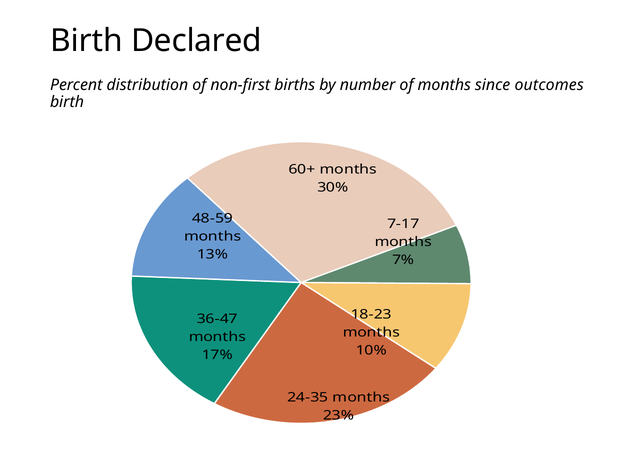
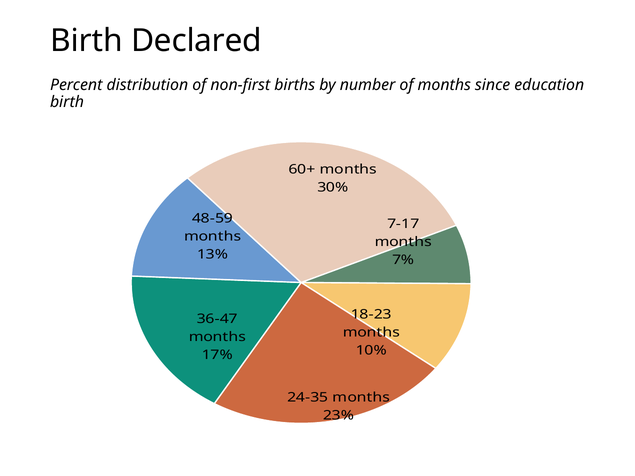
outcomes: outcomes -> education (549, 85)
